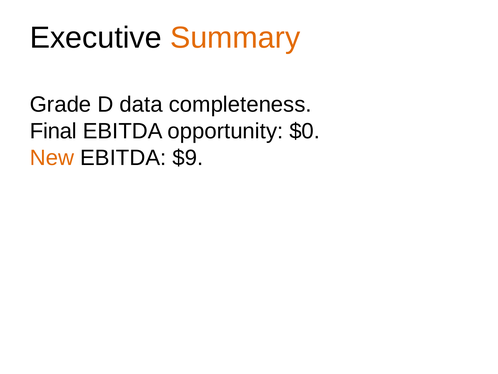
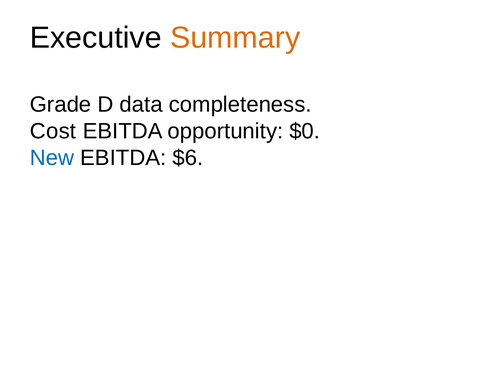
Final: Final -> Cost (53, 131)
New colour: orange -> blue (52, 158)
$9: $9 -> $6 (188, 158)
